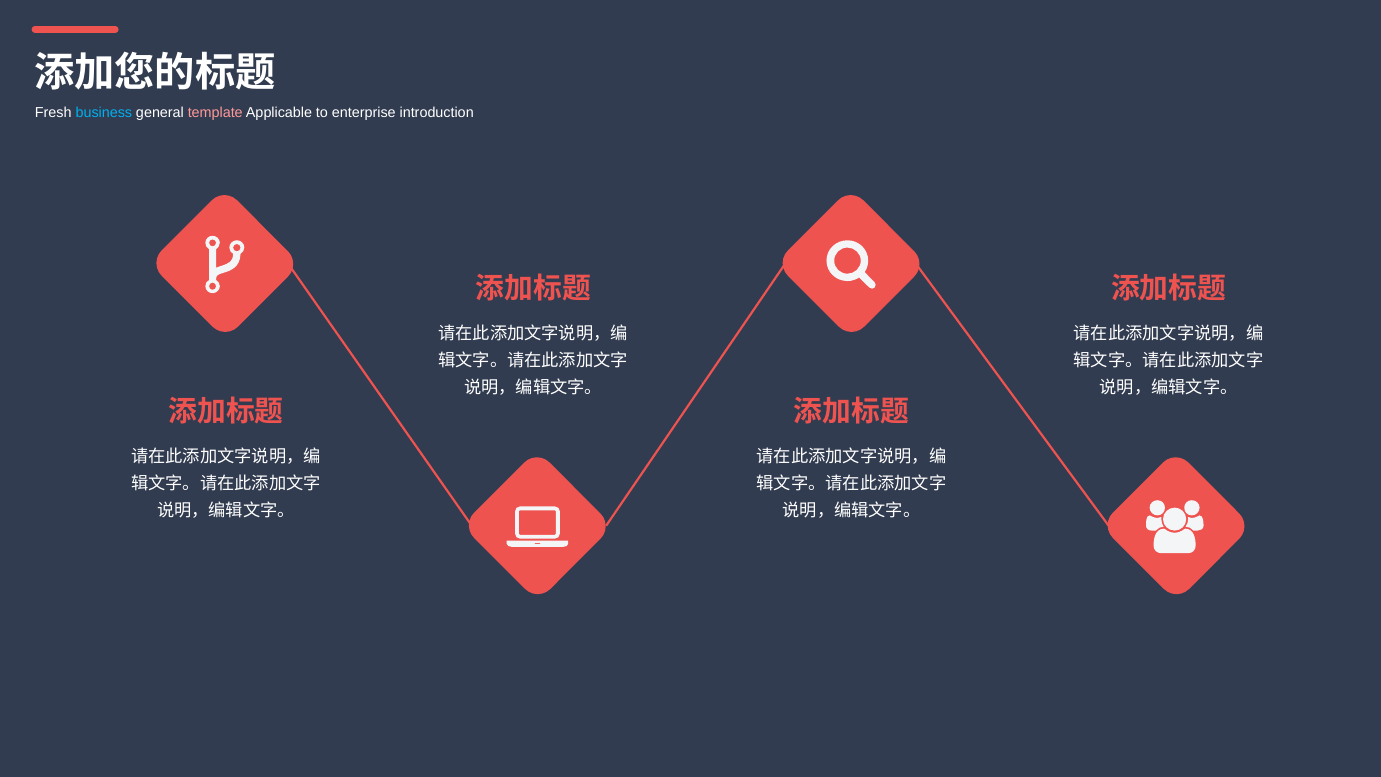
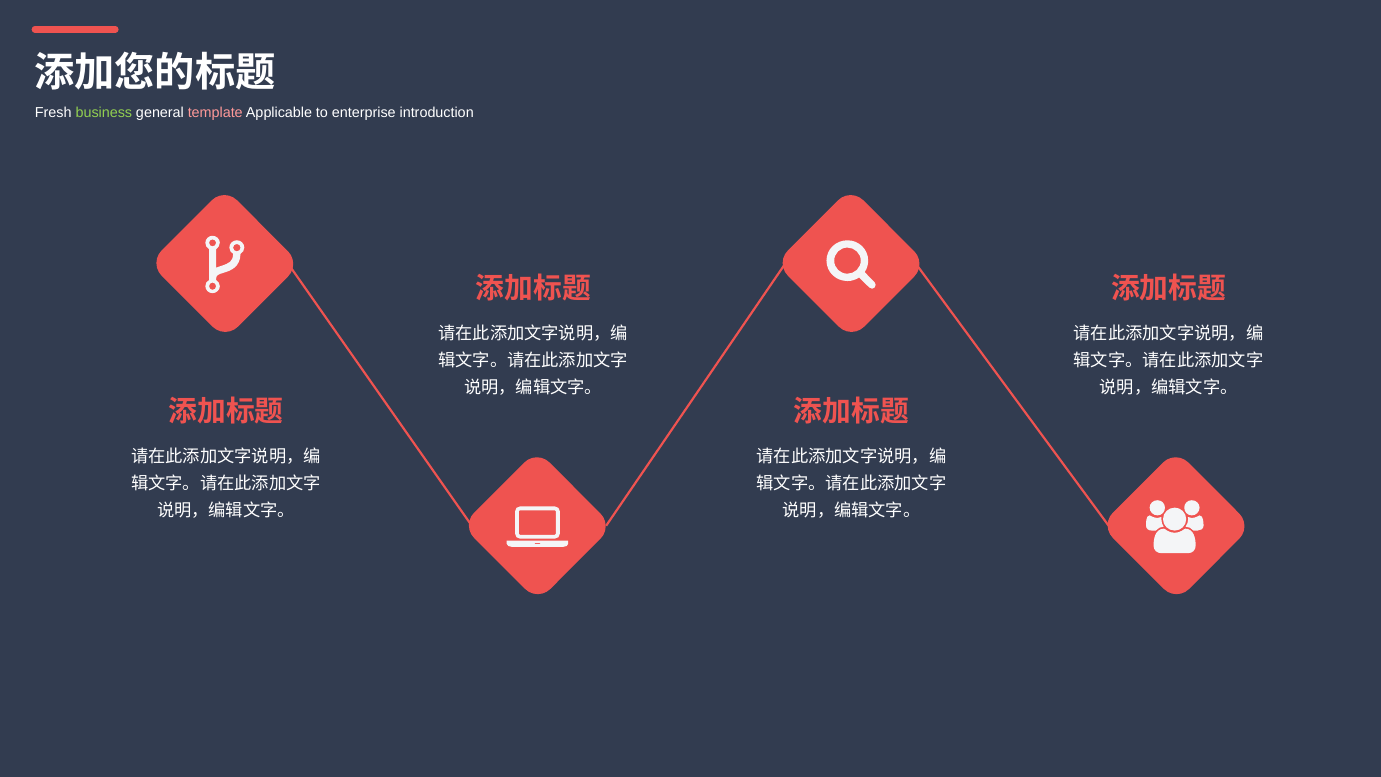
business colour: light blue -> light green (104, 113)
